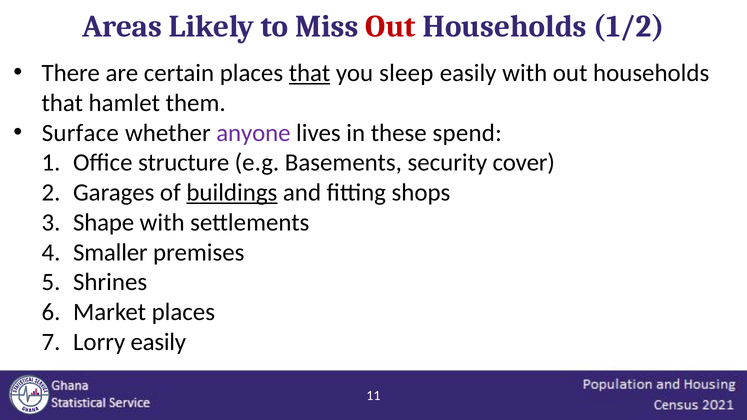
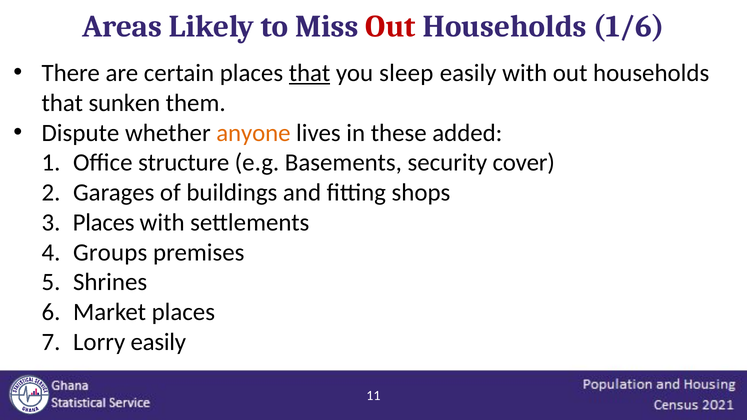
1/2: 1/2 -> 1/6 (629, 27)
hamlet: hamlet -> sunken (124, 103)
Surface: Surface -> Dispute (80, 133)
anyone colour: purple -> orange (253, 133)
spend: spend -> added (467, 133)
buildings underline: present -> none (232, 193)
Shape: Shape -> Places (104, 223)
Smaller: Smaller -> Groups (110, 252)
